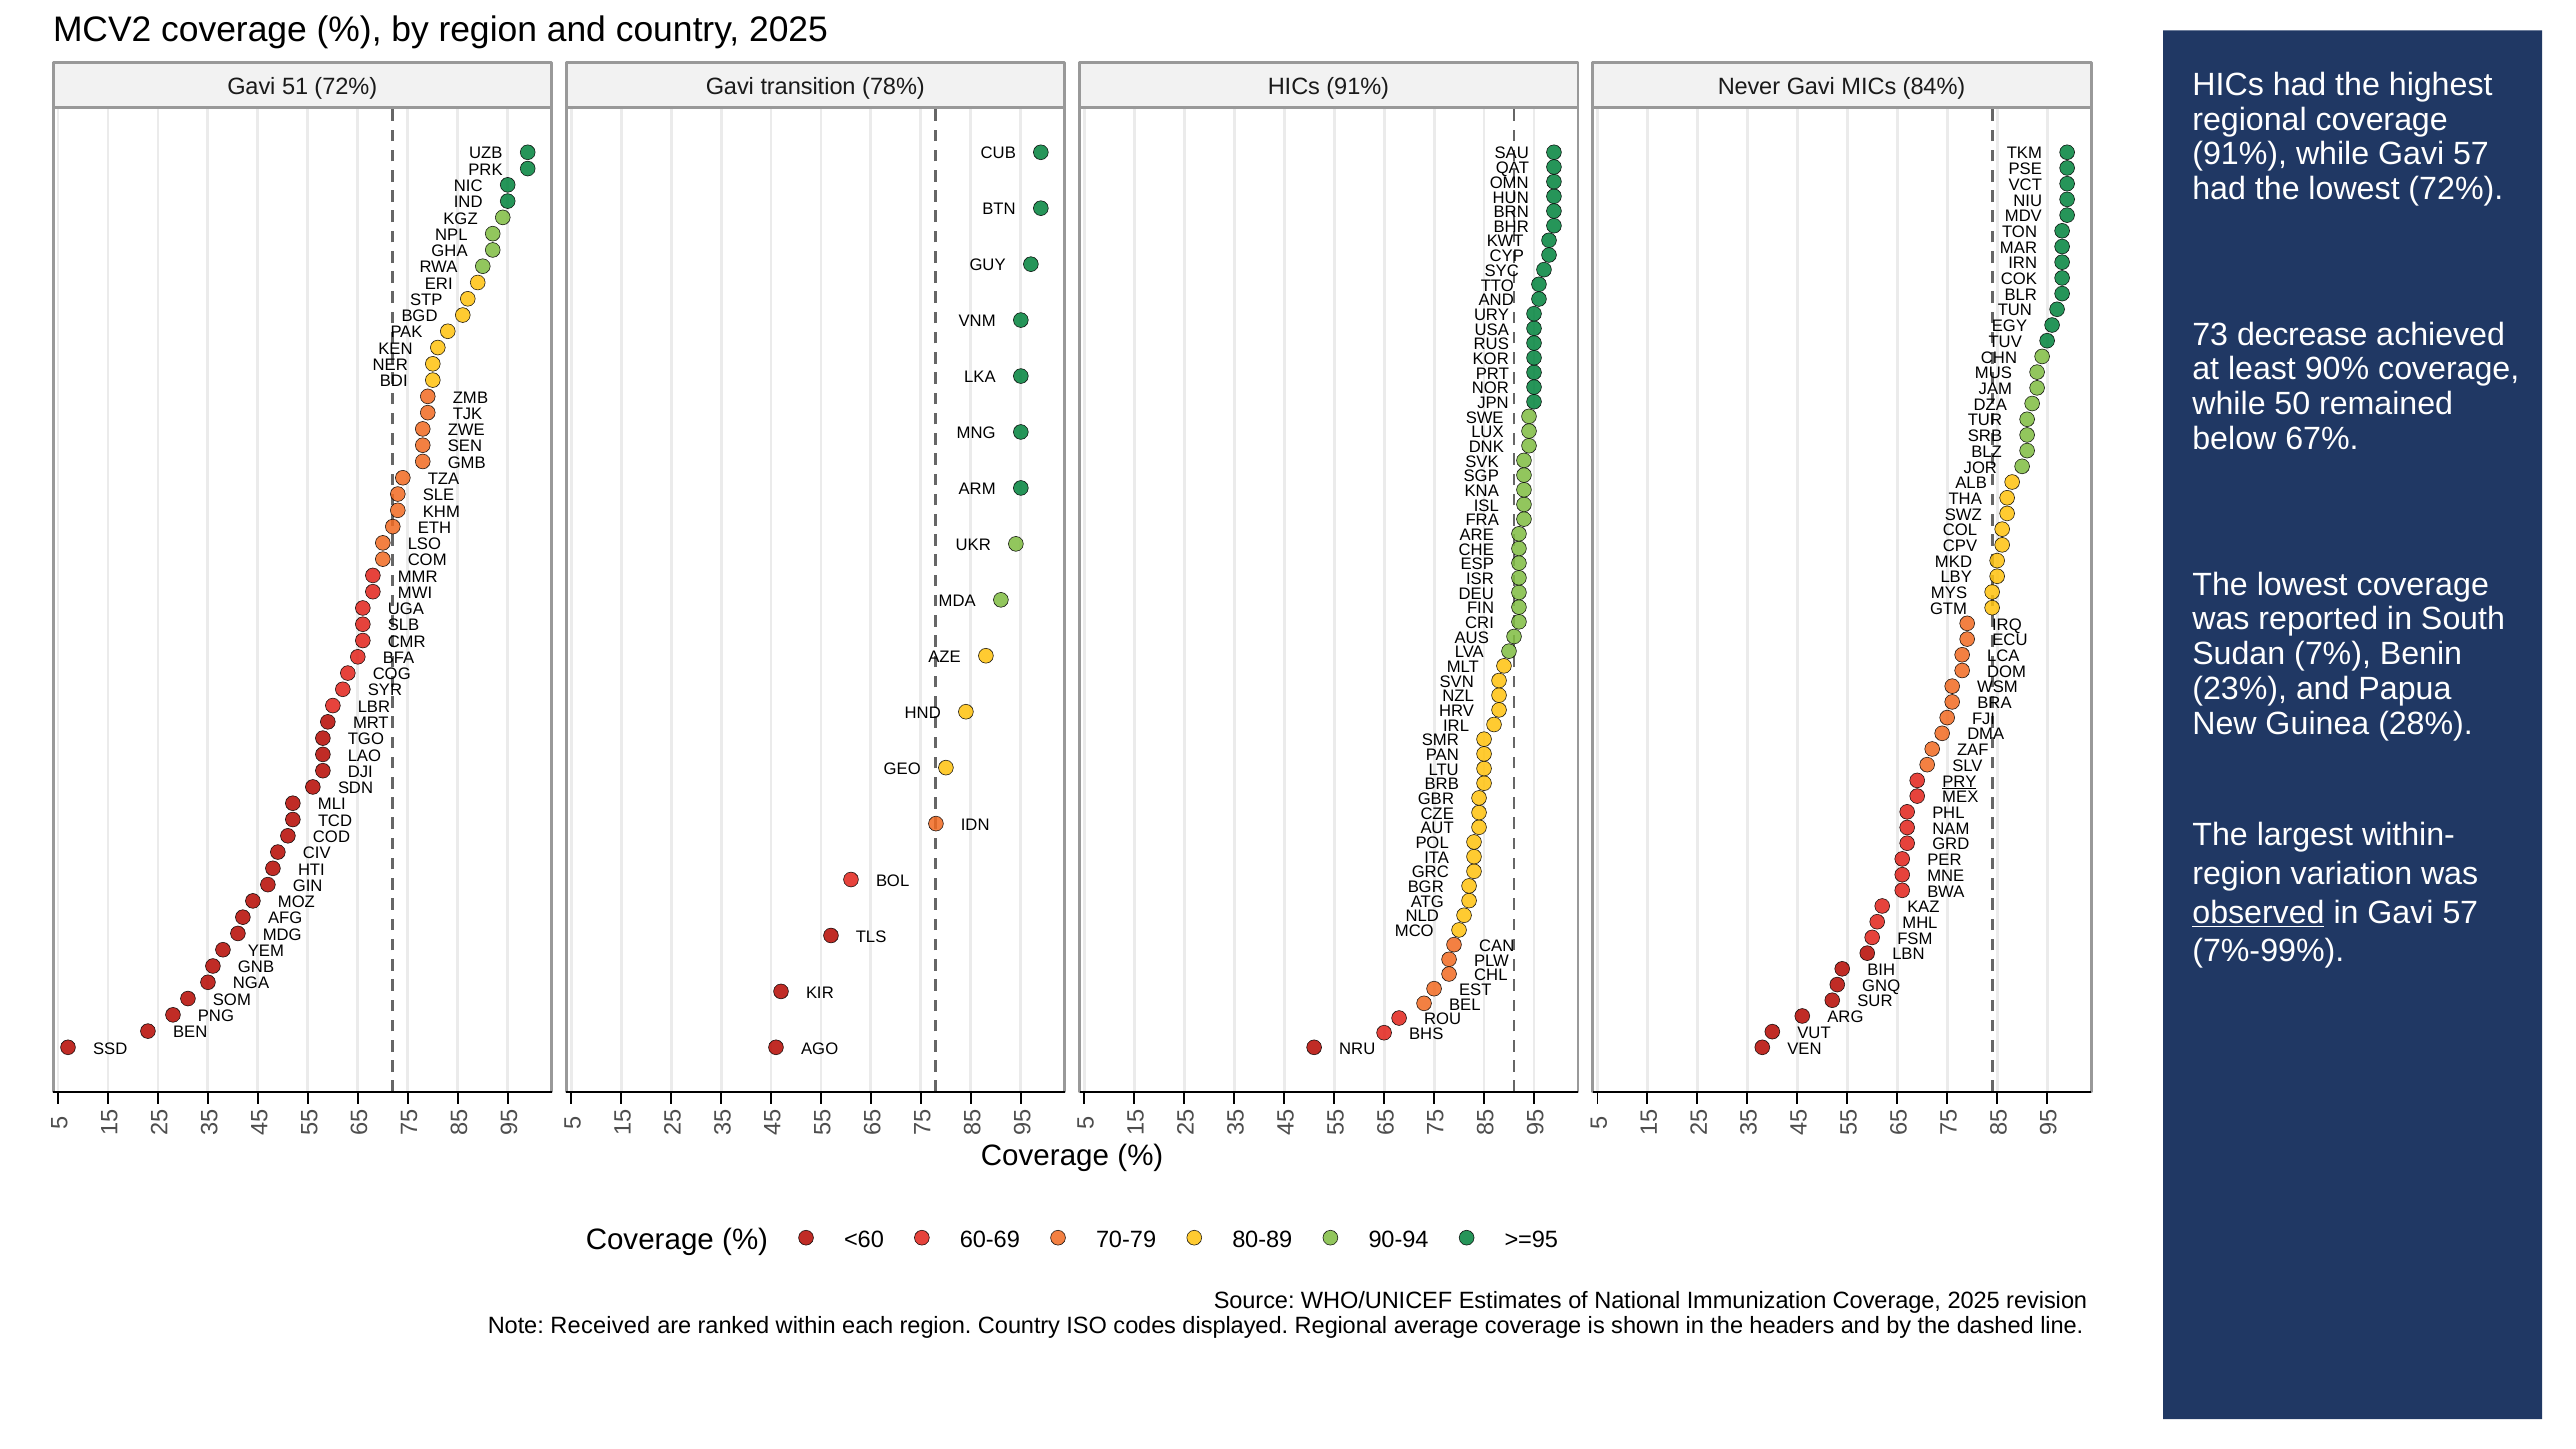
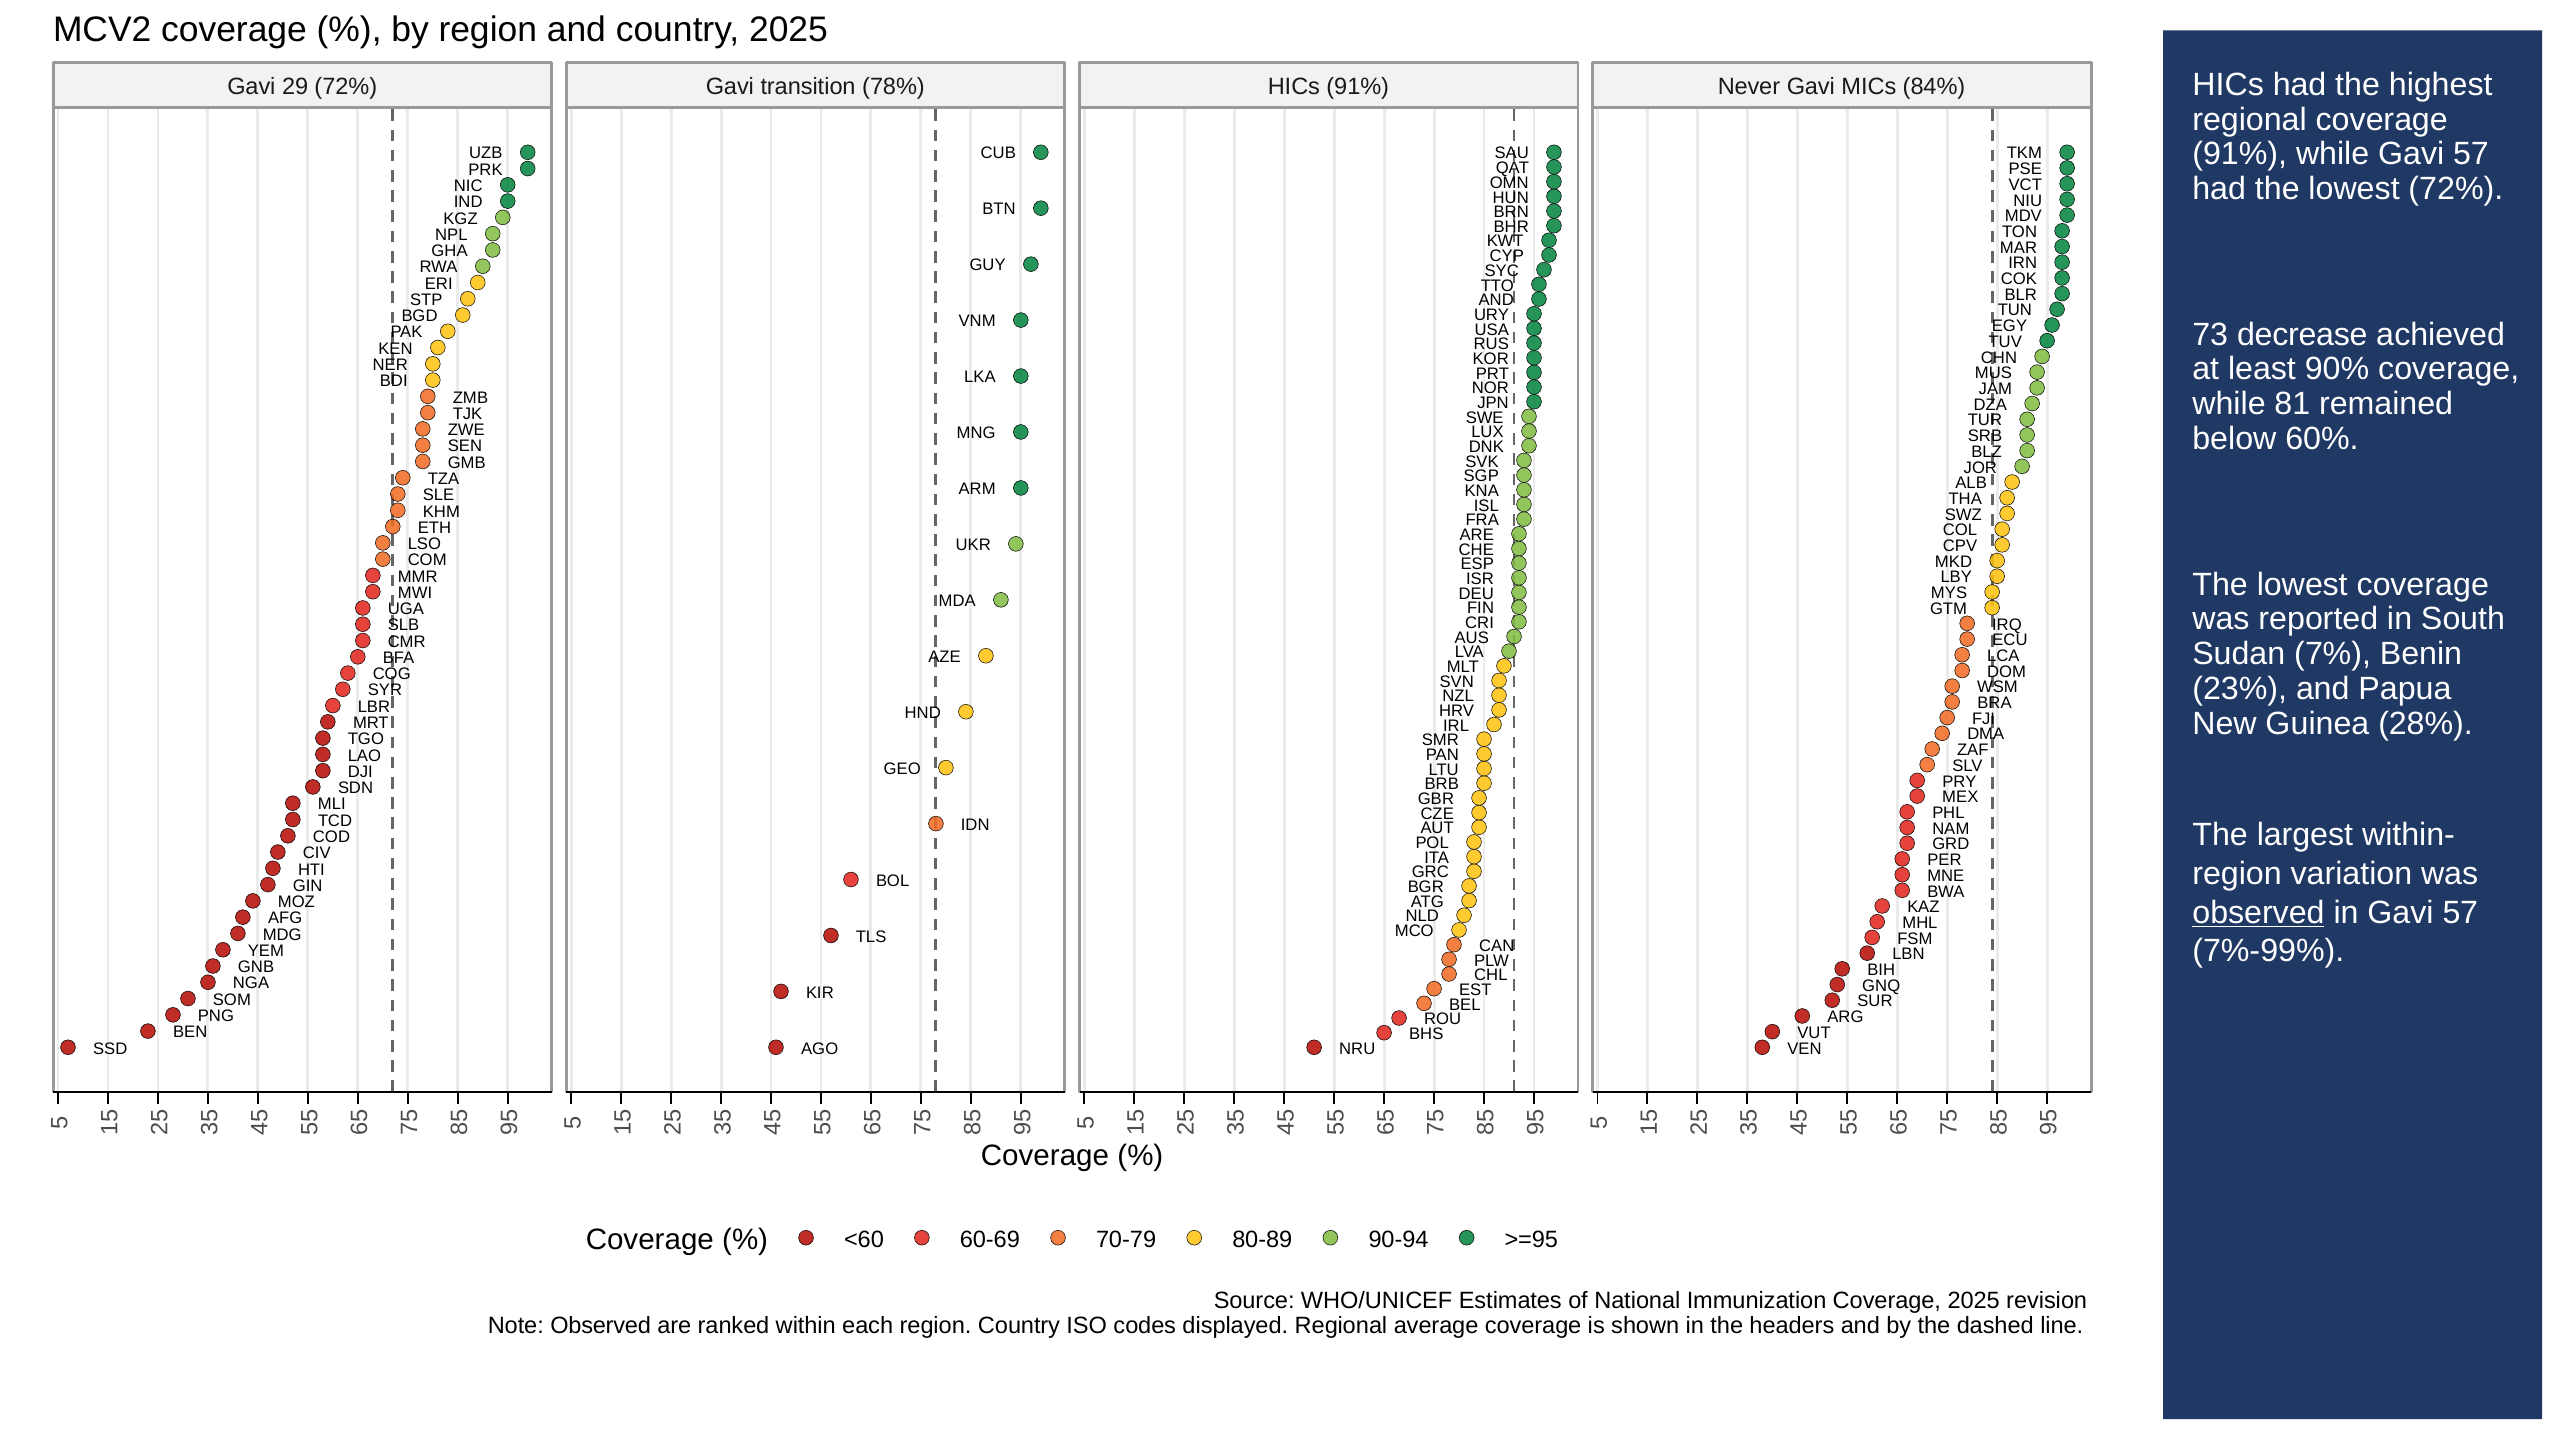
51: 51 -> 29 (295, 86)
50: 50 -> 81 (2292, 404)
67%: 67% -> 60% (2322, 439)
PRY underline: present -> none (1959, 782)
Note Received: Received -> Observed (601, 1326)
